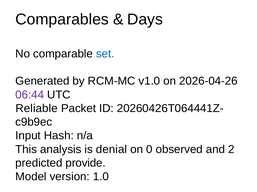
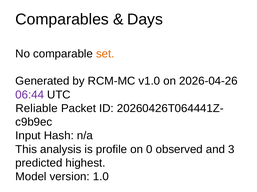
set colour: blue -> orange (105, 54)
denial: denial -> profile (112, 150)
2: 2 -> 3 (231, 150)
provide: provide -> highest (86, 164)
